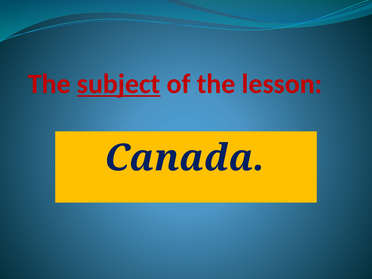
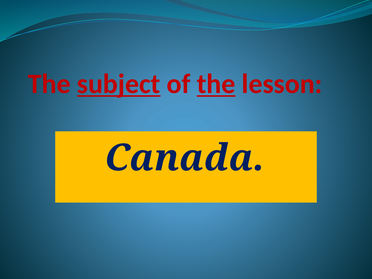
the underline: none -> present (216, 84)
